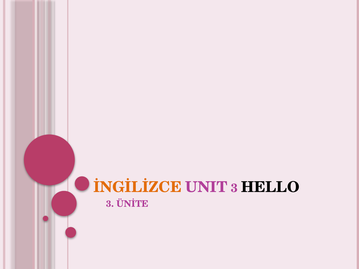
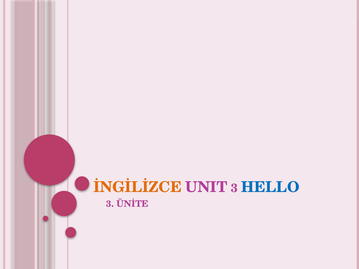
HELLO colour: black -> blue (270, 187)
